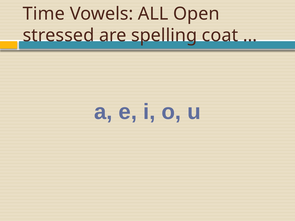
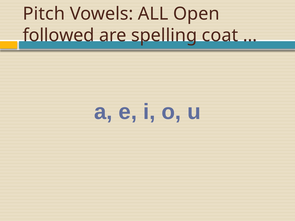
Time: Time -> Pitch (44, 14)
stressed: stressed -> followed (59, 35)
